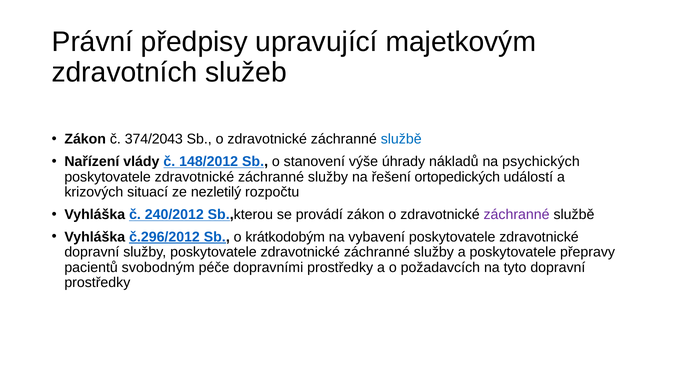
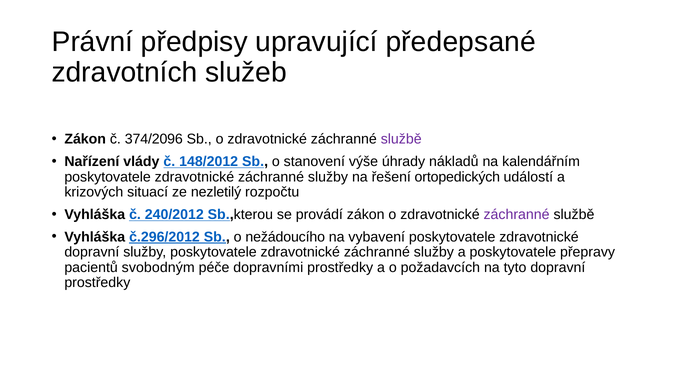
majetkovým: majetkovým -> předepsané (461, 42)
374/2043: 374/2043 -> 374/2096 (154, 139)
službě colour: blue -> purple (401, 139)
psychických: psychických -> kalendářním (541, 161)
krátkodobým: krátkodobým -> nežádoucího (285, 236)
